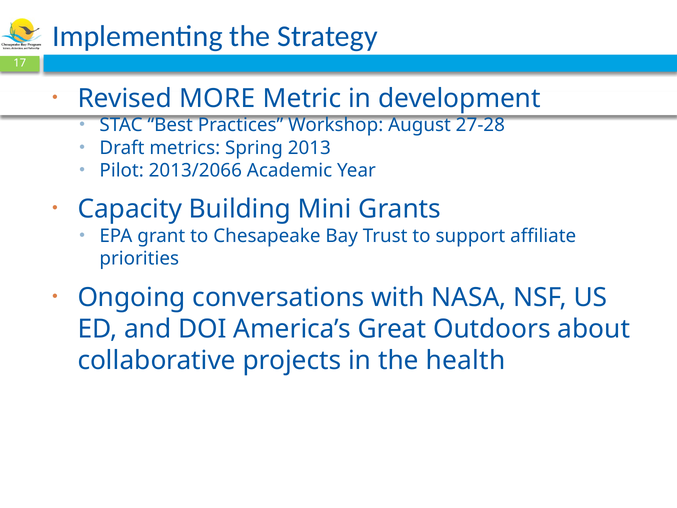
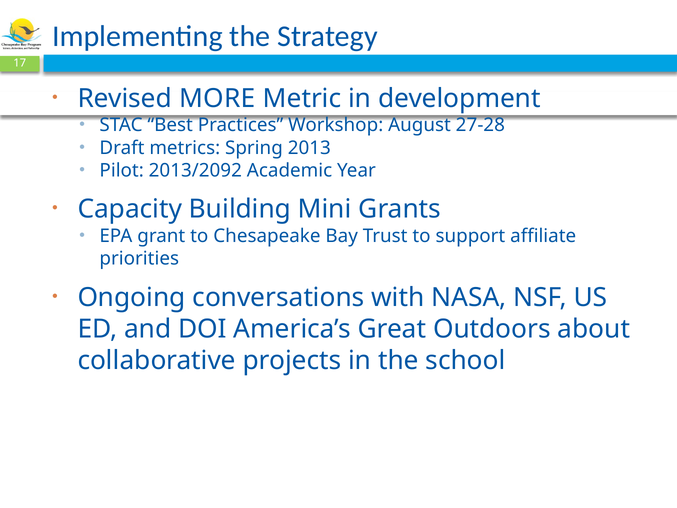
2013/2066: 2013/2066 -> 2013/2092 (195, 170)
health: health -> school (466, 360)
